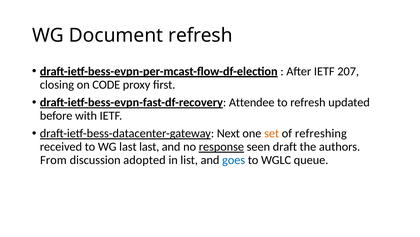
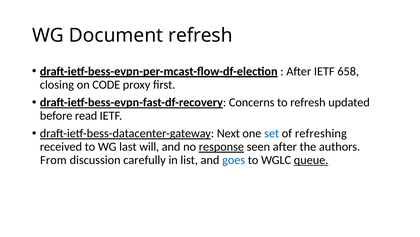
207: 207 -> 658 (348, 71)
Attendee: Attendee -> Concerns (252, 102)
with: with -> read (86, 116)
set colour: orange -> blue (272, 133)
last last: last -> will (149, 146)
seen draft: draft -> after (285, 146)
adopted: adopted -> carefully (145, 160)
queue underline: none -> present (311, 160)
